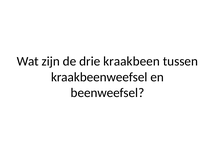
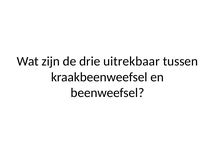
kraakbeen: kraakbeen -> uitrekbaar (131, 61)
